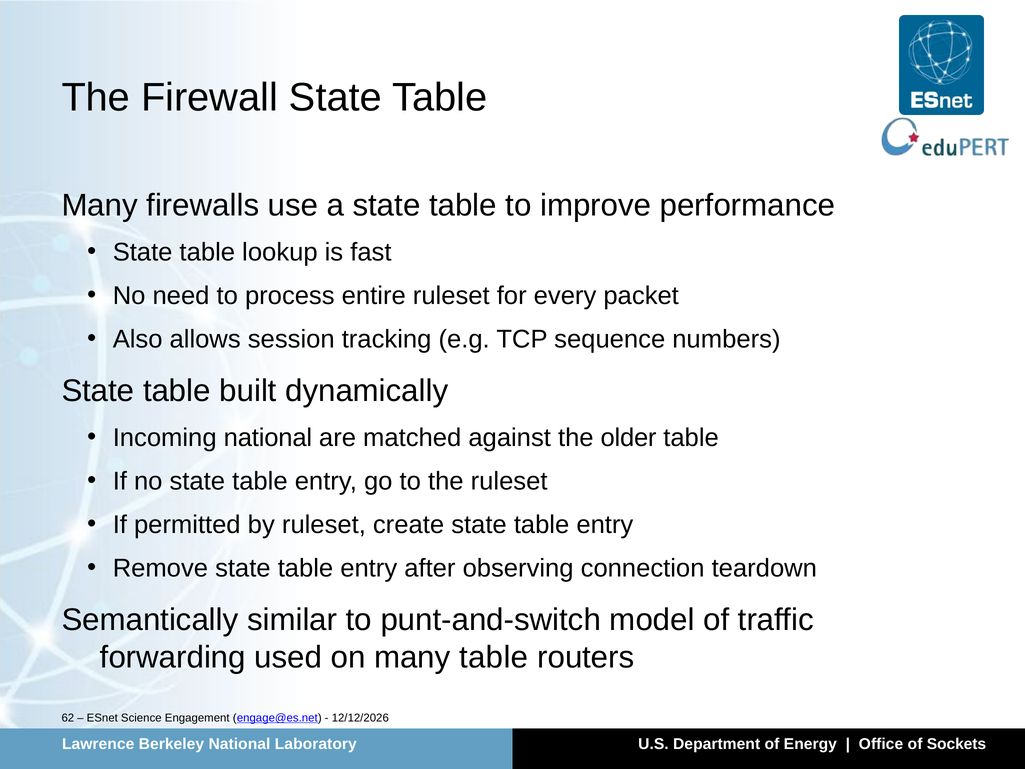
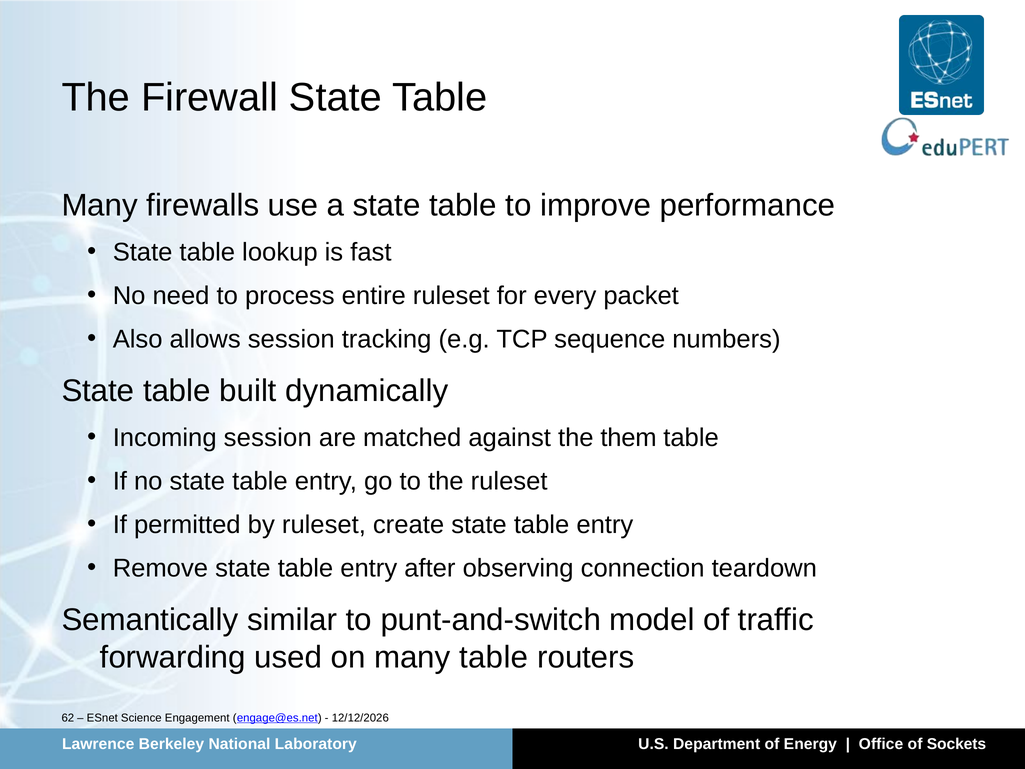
Incoming national: national -> session (268, 437)
older: older -> them (629, 437)
